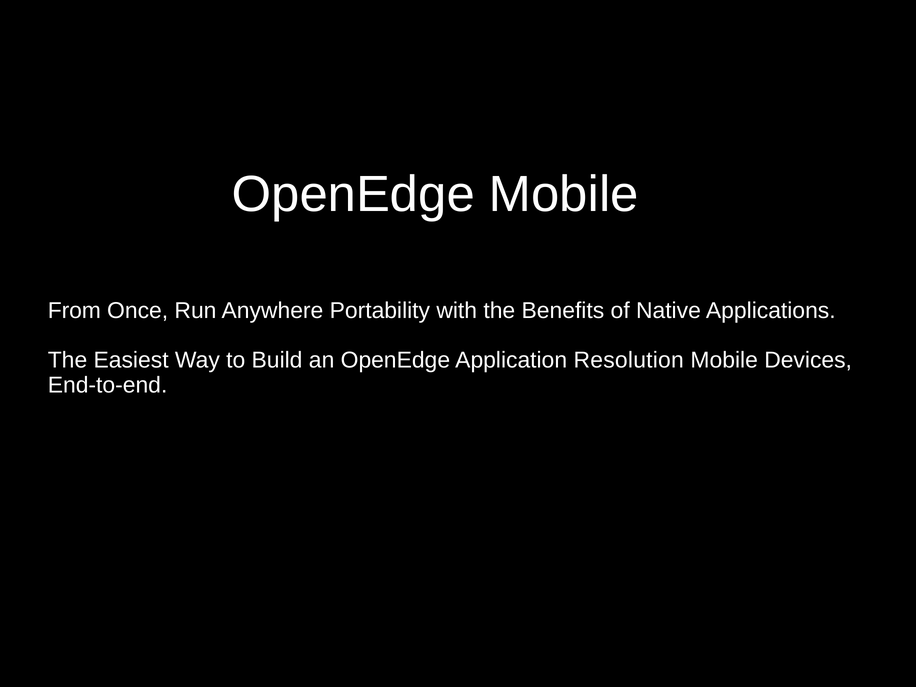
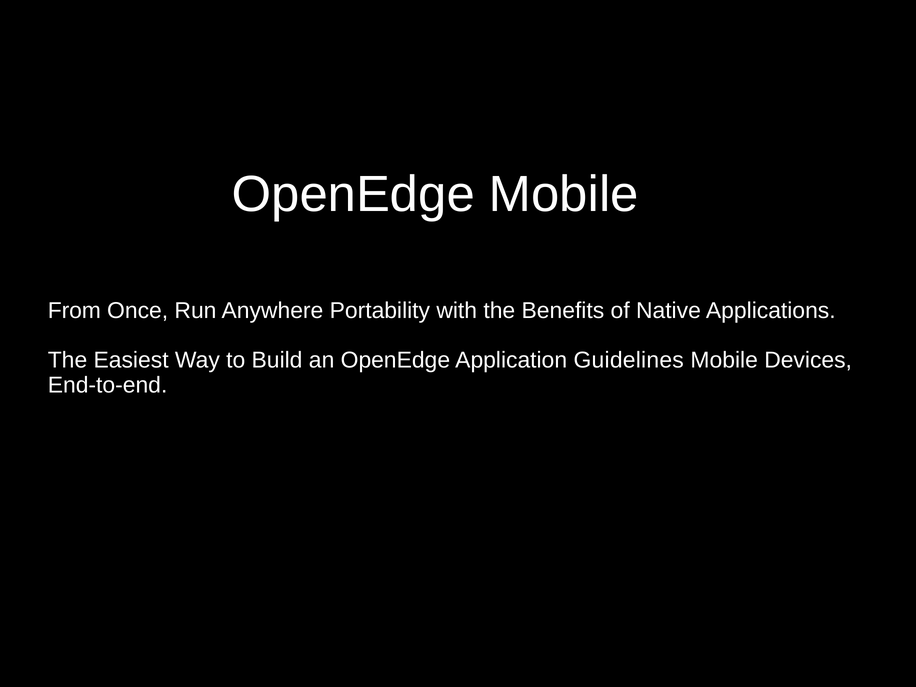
Resolution: Resolution -> Guidelines (629, 360)
